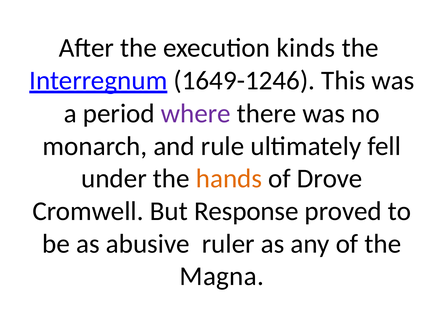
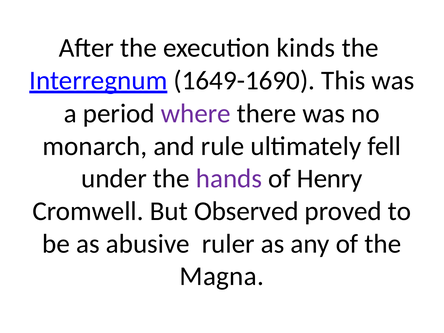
1649-1246: 1649-1246 -> 1649-1690 (244, 80)
hands colour: orange -> purple (229, 179)
Drove: Drove -> Henry (330, 179)
Response: Response -> Observed (246, 211)
